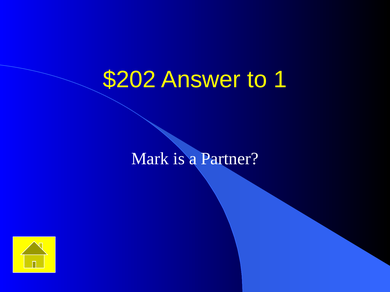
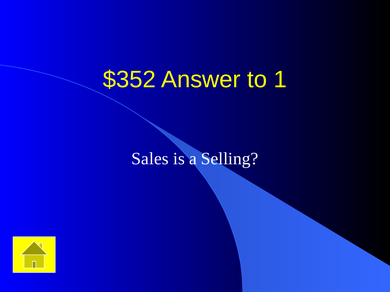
$202: $202 -> $352 (129, 80)
Mark: Mark -> Sales (150, 159)
Partner: Partner -> Selling (230, 159)
